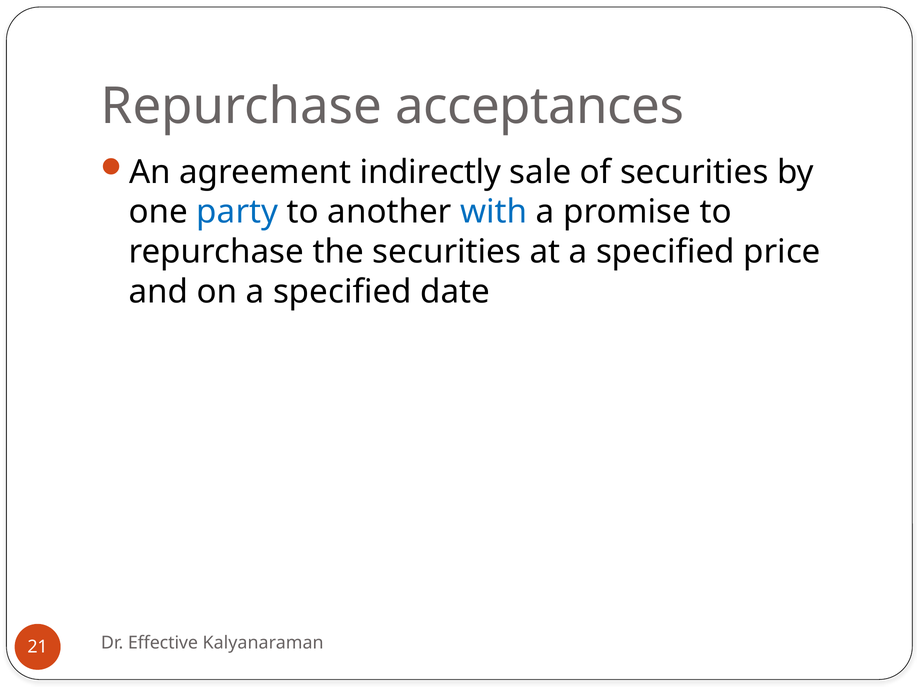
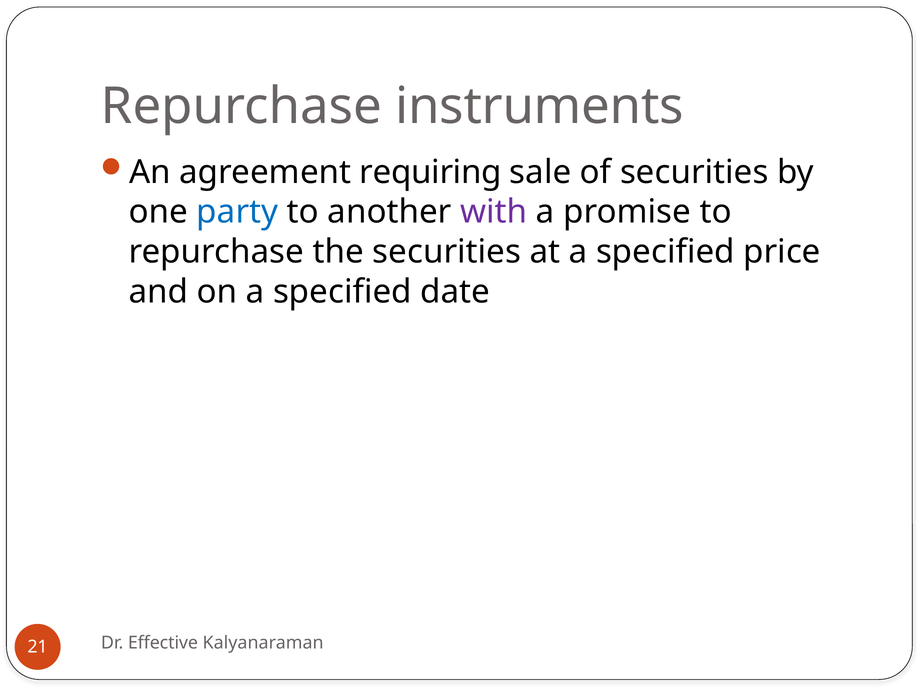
acceptances: acceptances -> instruments (540, 106)
indirectly: indirectly -> requiring (430, 172)
with colour: blue -> purple (494, 212)
